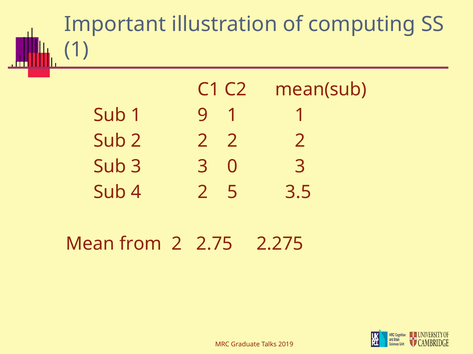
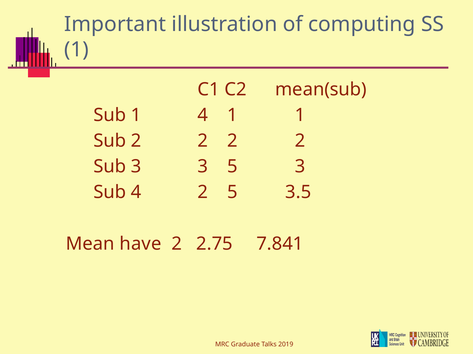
1 9: 9 -> 4 (203, 115)
3 0: 0 -> 5 (232, 167)
from: from -> have (141, 244)
2.275: 2.275 -> 7.841 (280, 244)
